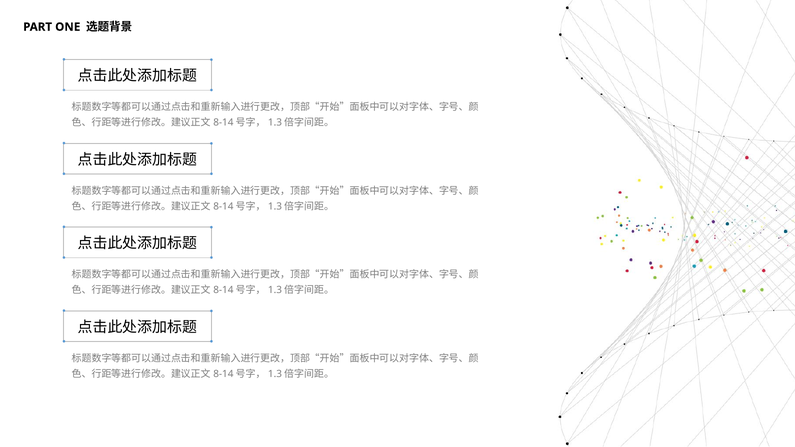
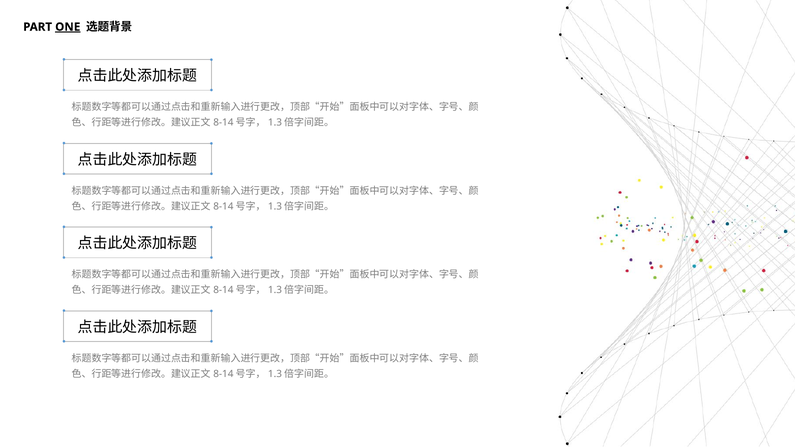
ONE underline: none -> present (68, 27)
